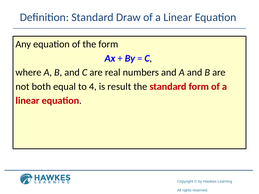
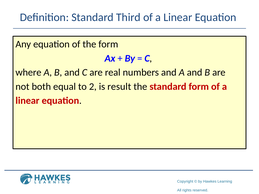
Draw: Draw -> Third (128, 17)
4: 4 -> 2 (93, 87)
